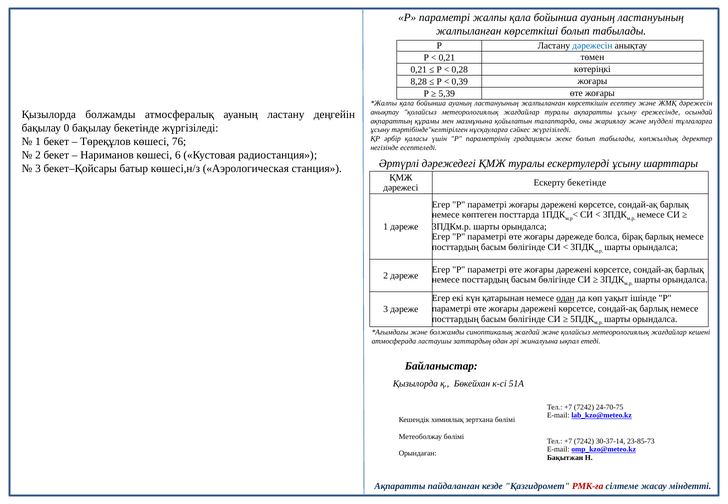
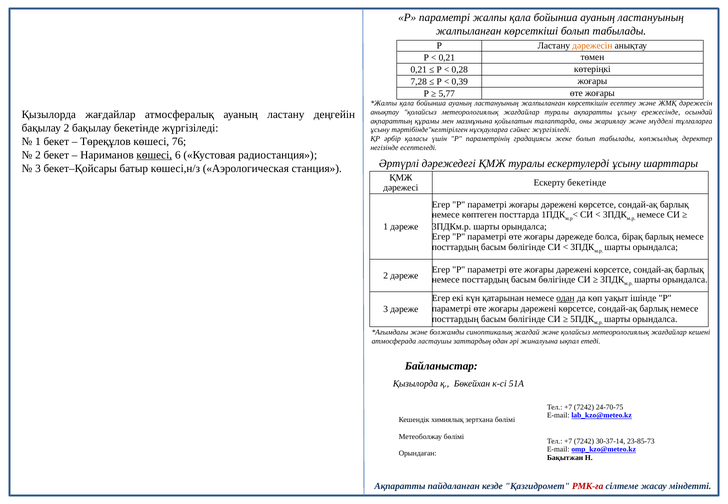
дәрежесін colour: blue -> orange (592, 46)
8,28: 8,28 -> 7,28 (419, 82)
5,39: 5,39 -> 5,77 (447, 94)
Қызылорда болжамды: болжамды -> жағдайлар (110, 115)
бақылау 0: 0 -> 2 (66, 128)
көшесі underline: none -> present (154, 155)
